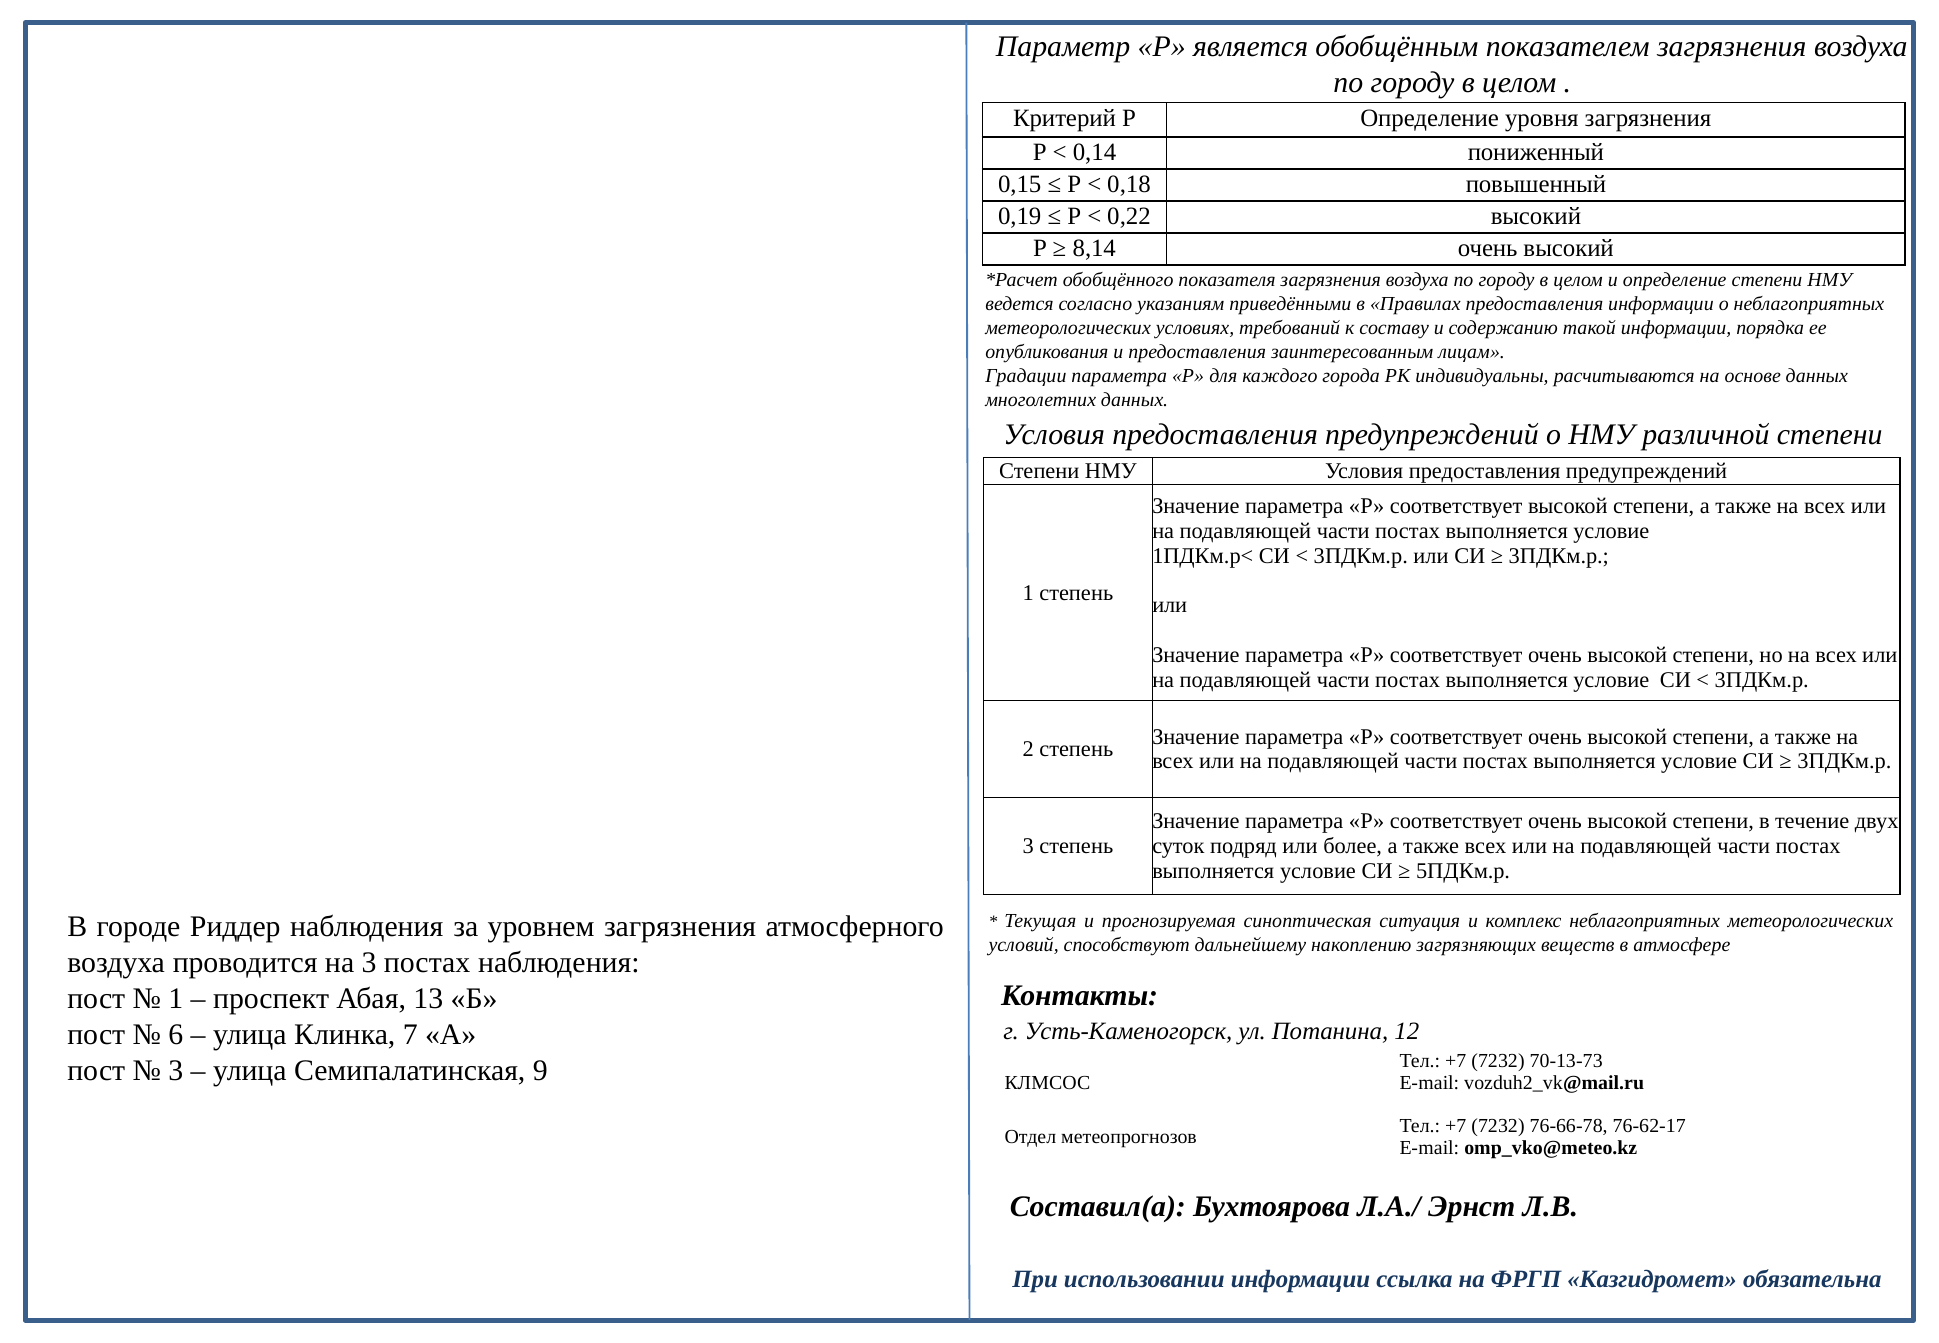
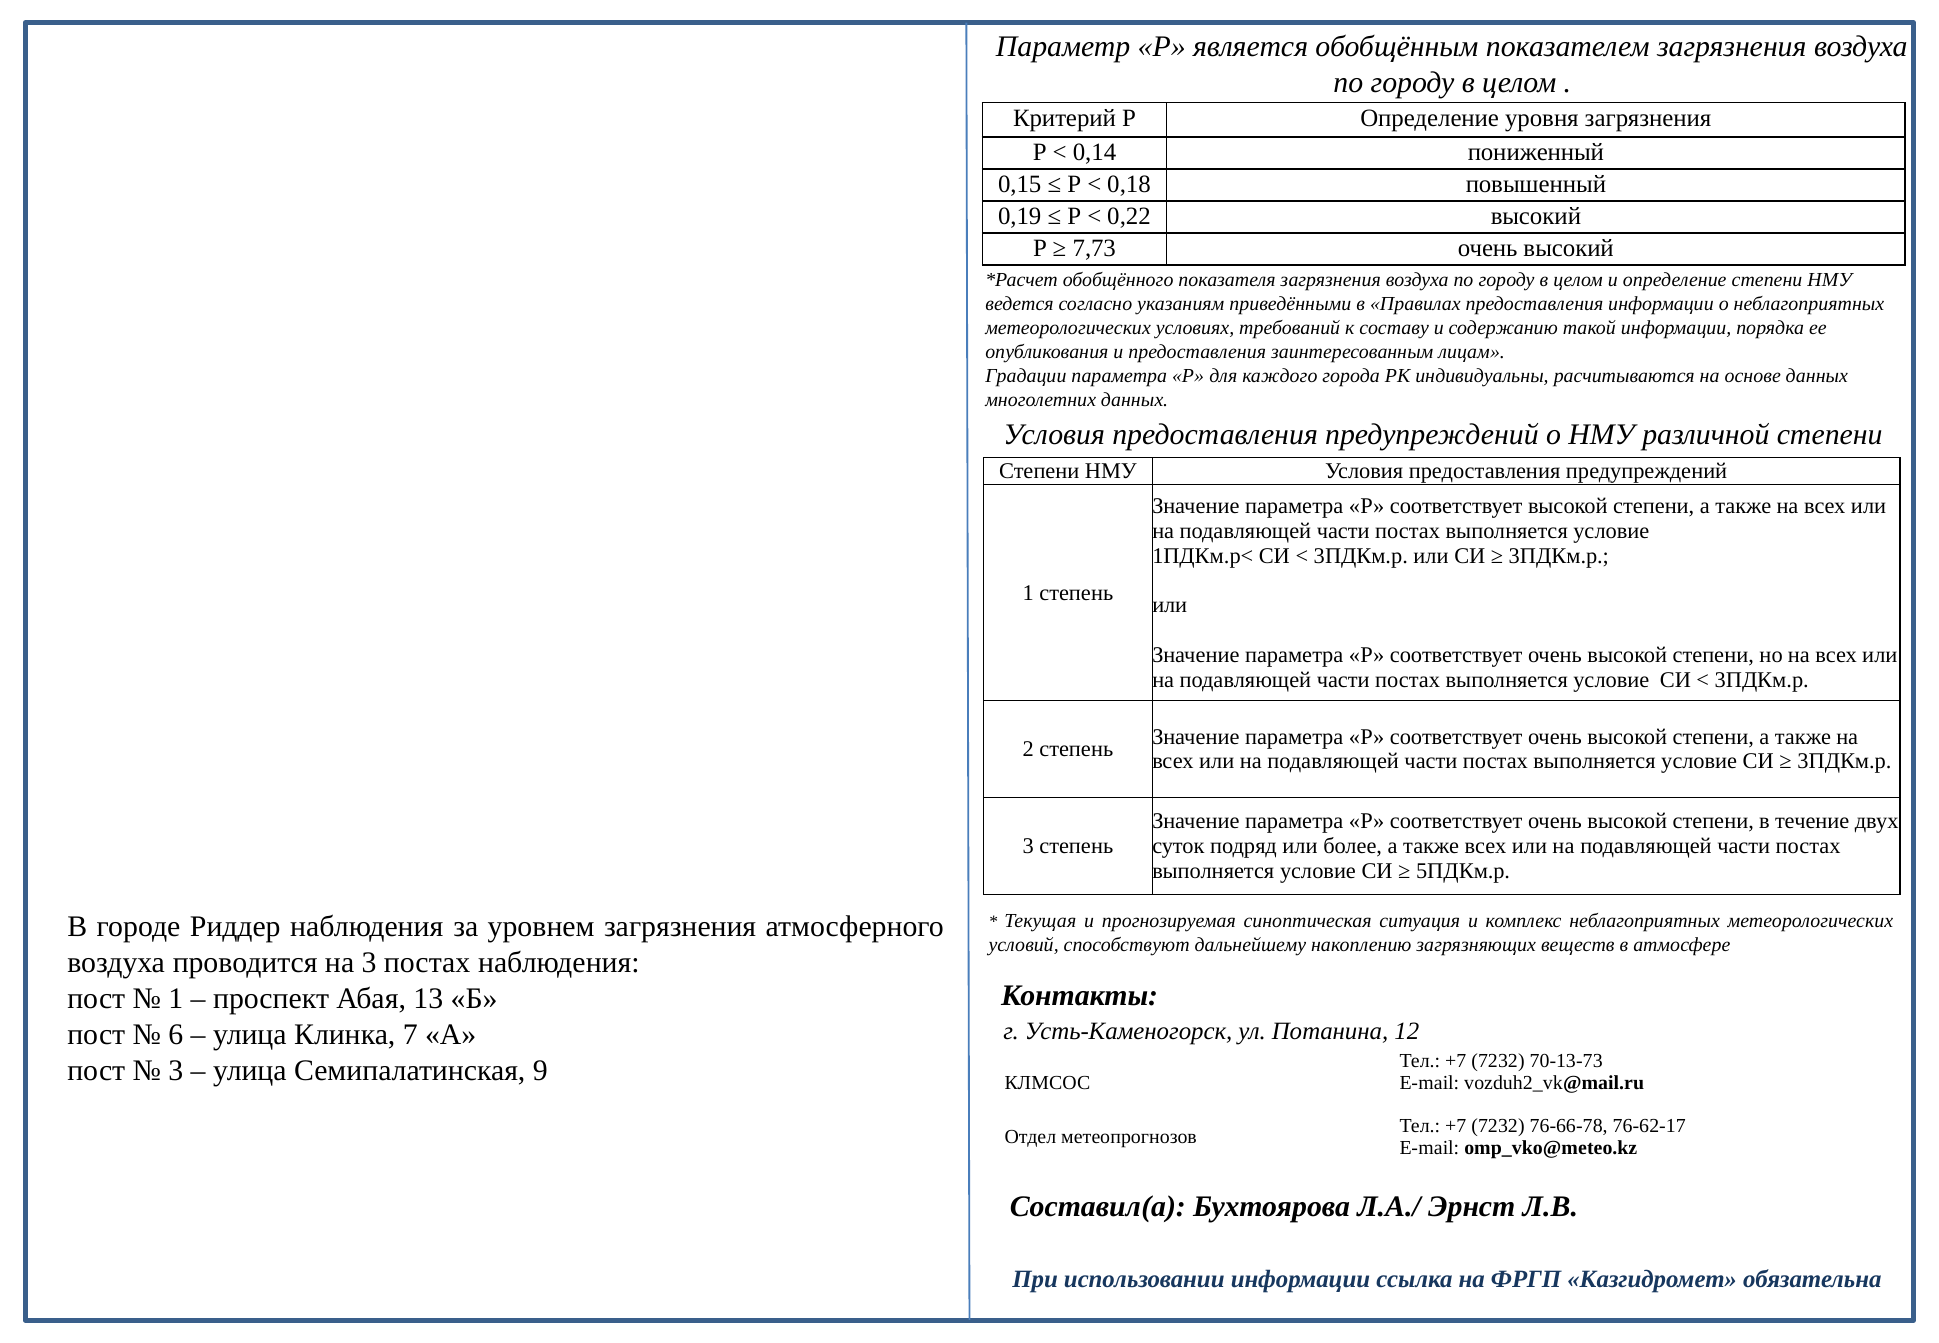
8,14: 8,14 -> 7,73 (1094, 249)
